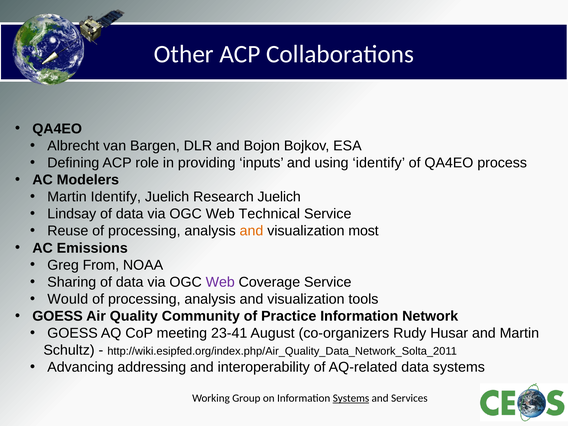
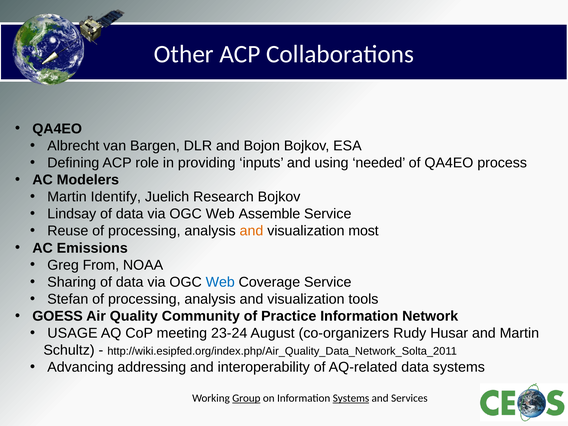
using identify: identify -> needed (379, 163)
Research Juelich: Juelich -> Bojkov (279, 197)
Technical: Technical -> Assemble (269, 214)
Web colour: purple -> blue (220, 282)
Would: Would -> Stefan (68, 299)
GOESS: GOESS -> USAGE (72, 333)
23-41: 23-41 -> 23-24 (229, 333)
Group underline: none -> present (246, 398)
